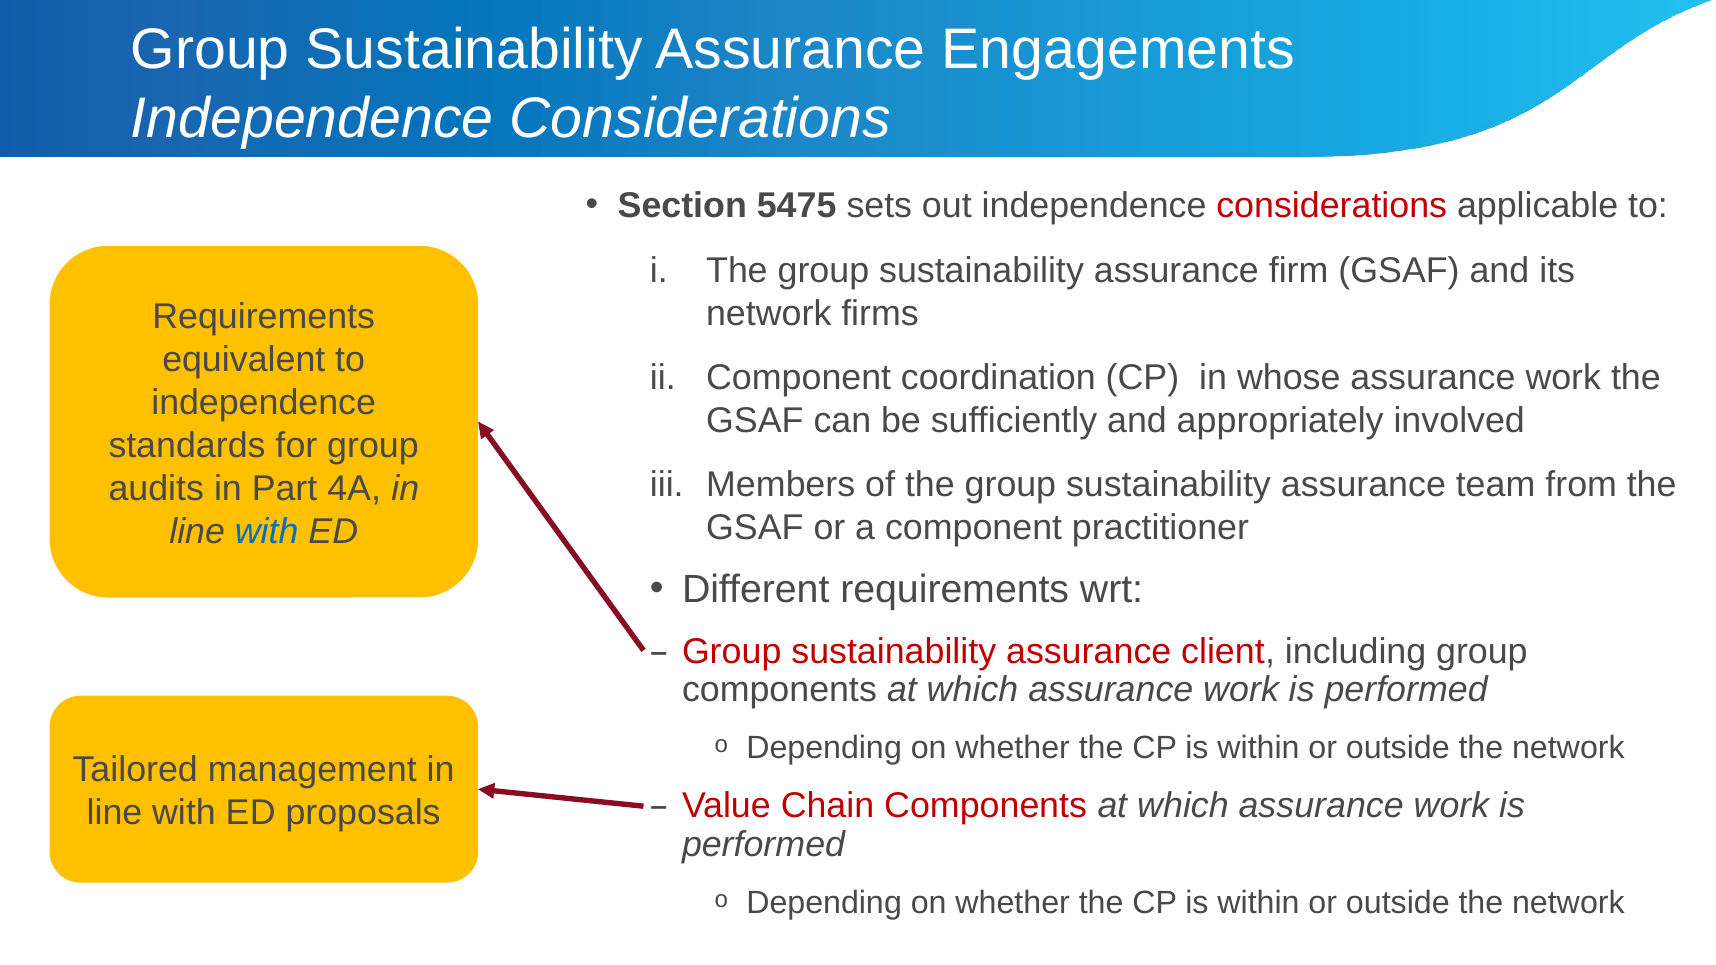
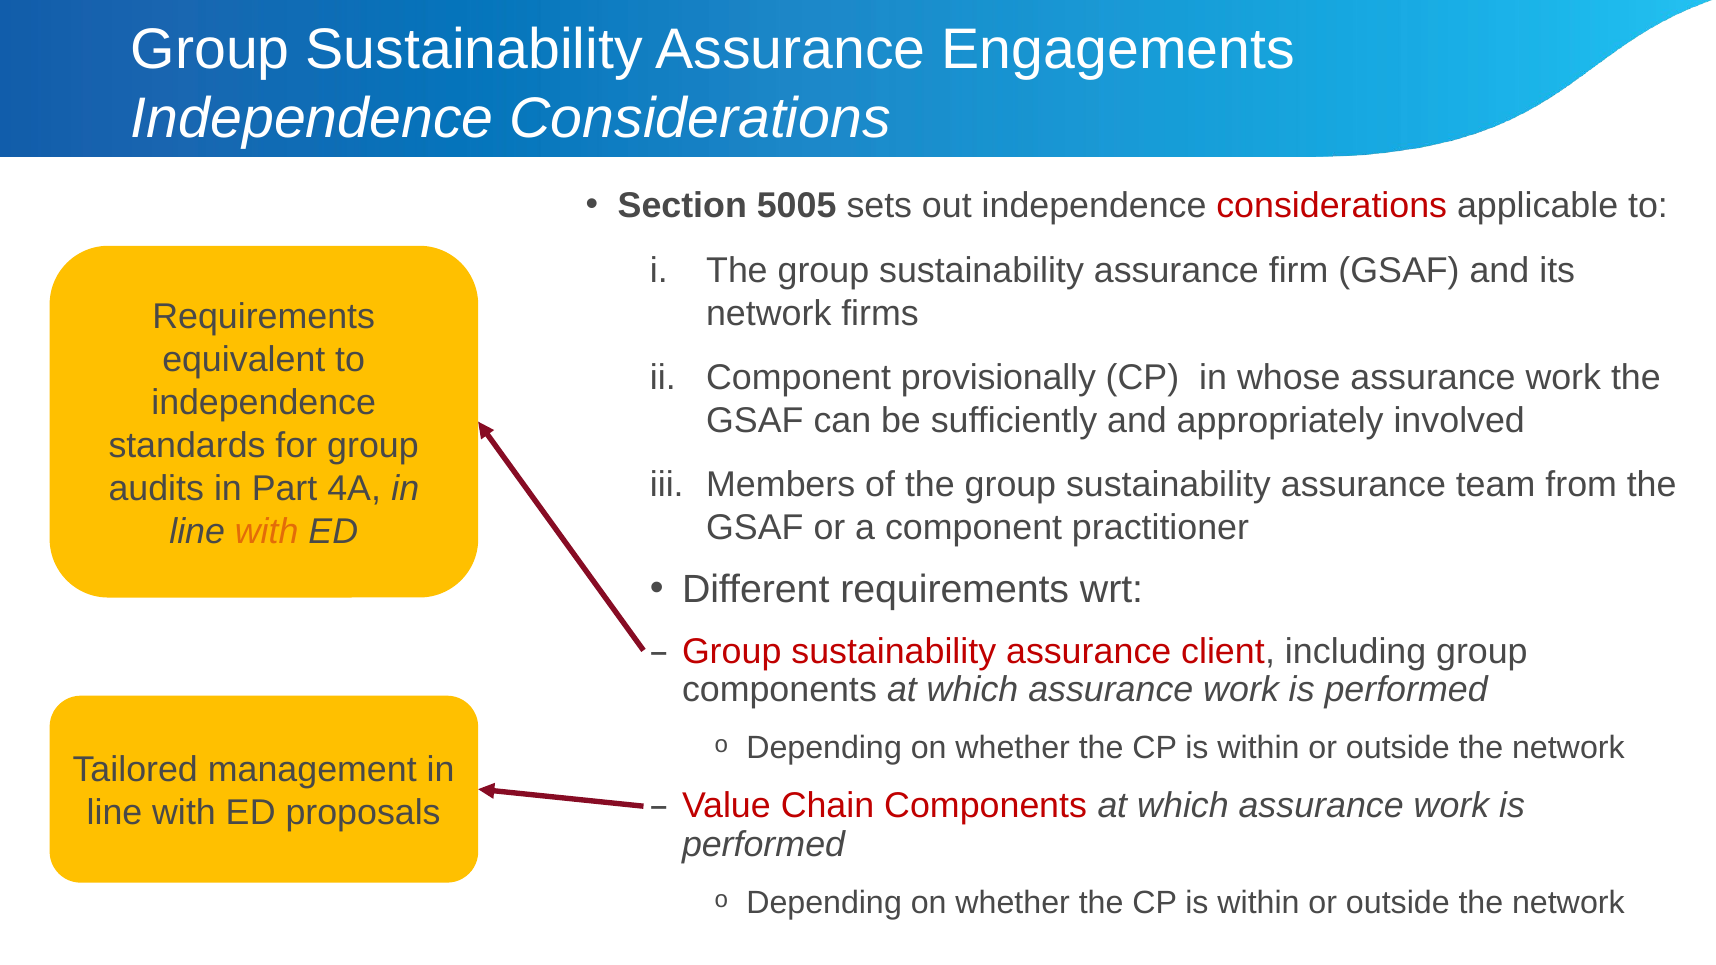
5475: 5475 -> 5005 (797, 206)
coordination: coordination -> provisionally (998, 378)
with colour: blue -> orange (267, 532)
